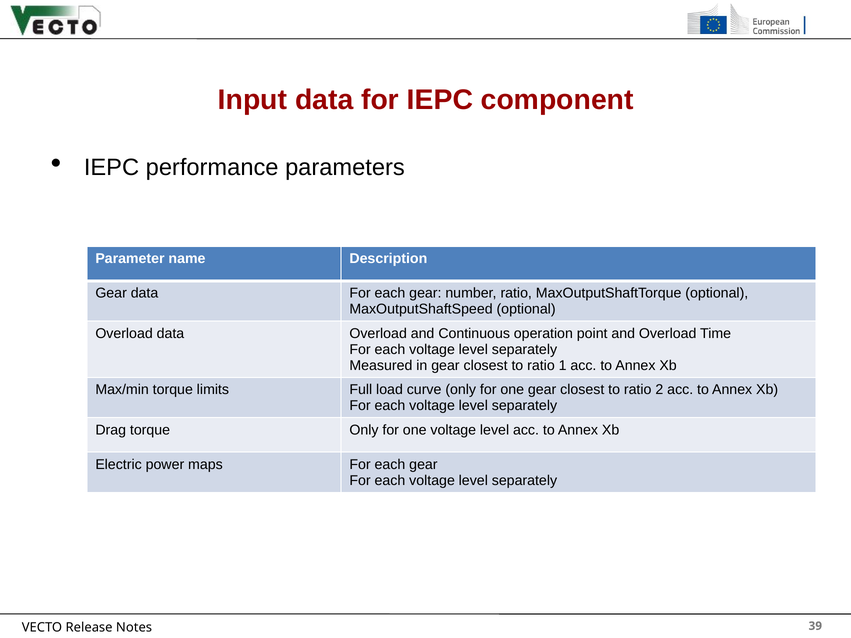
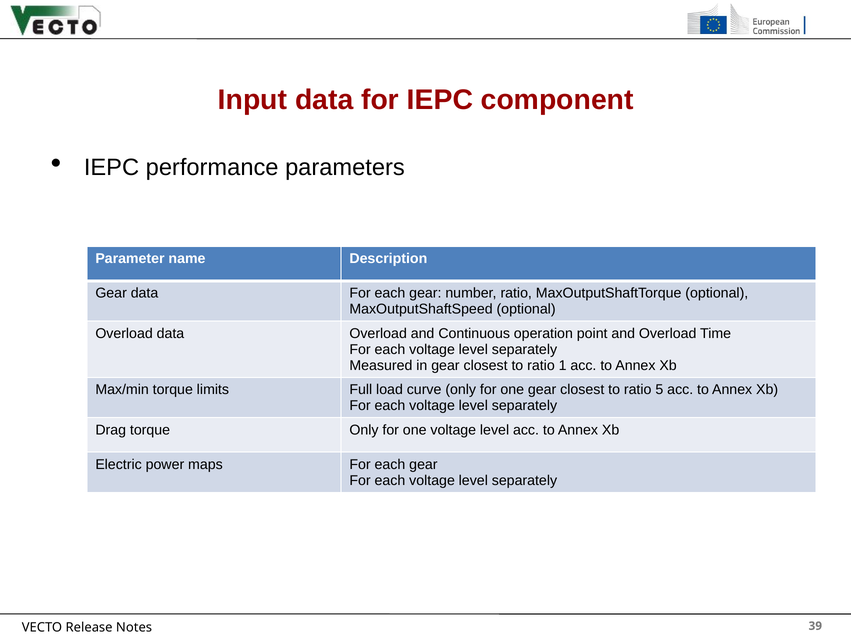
2: 2 -> 5 (659, 390)
